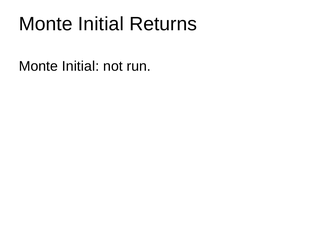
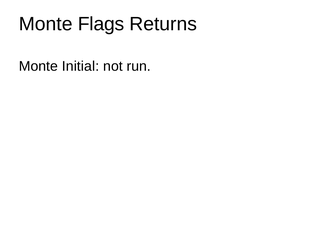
Initial: Initial -> Flags (101, 24)
